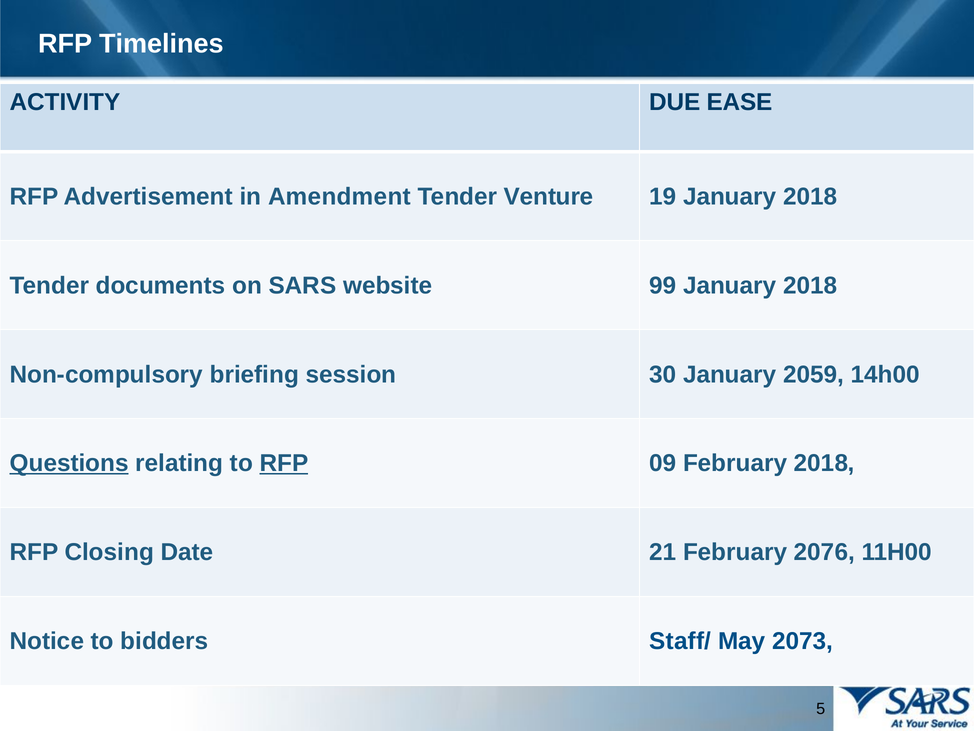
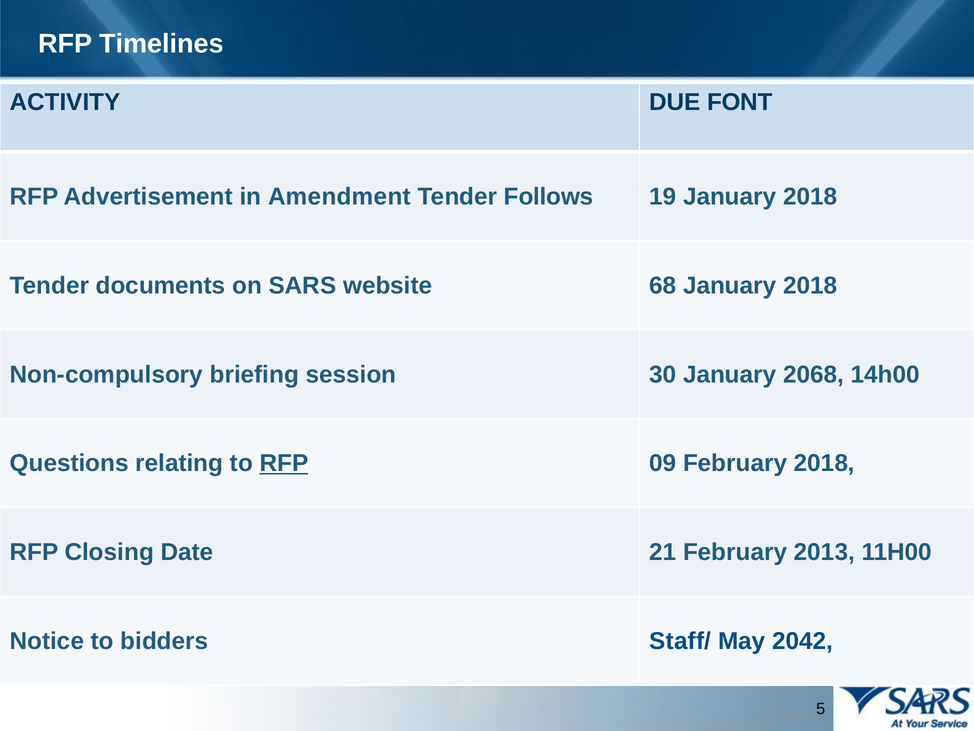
EASE: EASE -> FONT (740, 102)
Venture: Venture -> Follows (549, 196)
99: 99 -> 68 (663, 285)
2059: 2059 -> 2068 (814, 374)
Questions underline: present -> none (69, 463)
2076: 2076 -> 2013 (824, 552)
2073: 2073 -> 2042 (803, 641)
